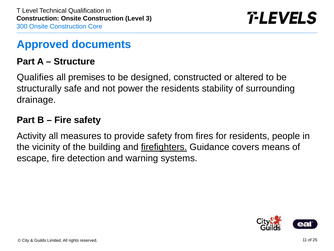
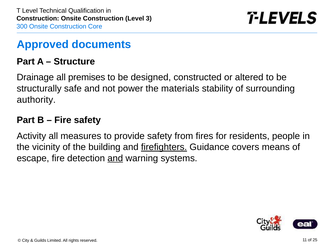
Qualifies: Qualifies -> Drainage (35, 77)
the residents: residents -> materials (180, 88)
drainage: drainage -> authority (36, 100)
and underline: none -> present (115, 158)
